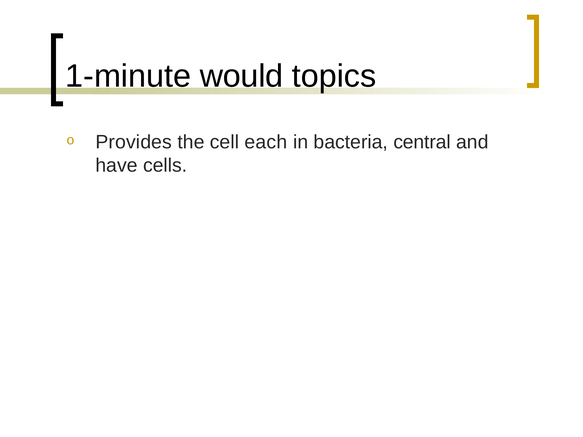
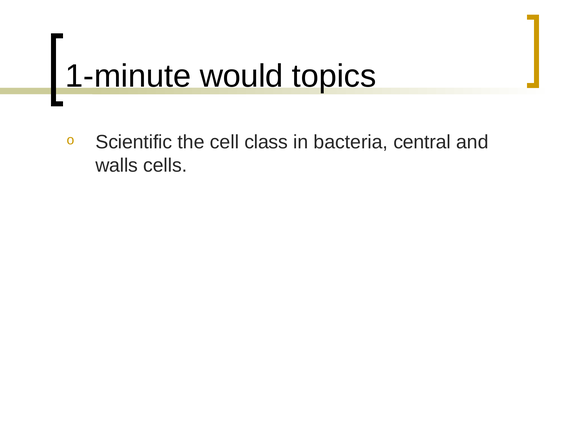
Provides: Provides -> Scientific (134, 142)
each: each -> class (266, 142)
have: have -> walls (117, 166)
